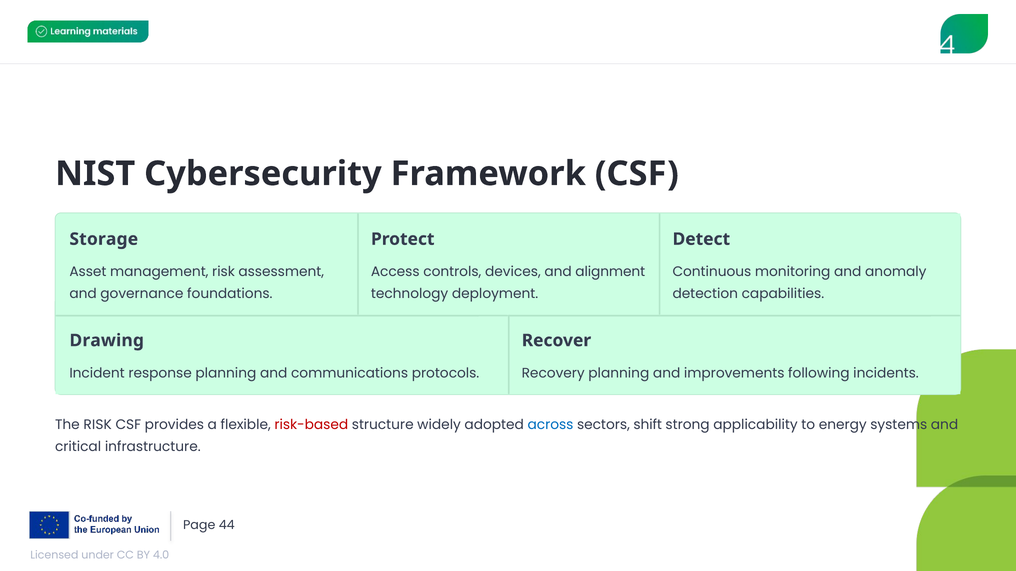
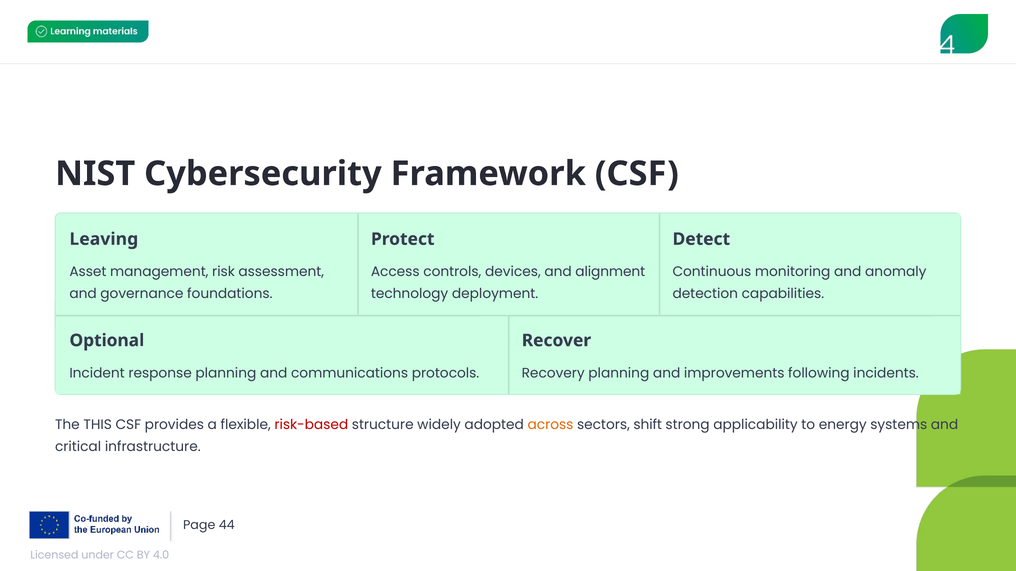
Storage: Storage -> Leaving (104, 239)
Drawing: Drawing -> Optional (107, 341)
The RISK: RISK -> THIS (98, 425)
across colour: blue -> orange (550, 425)
